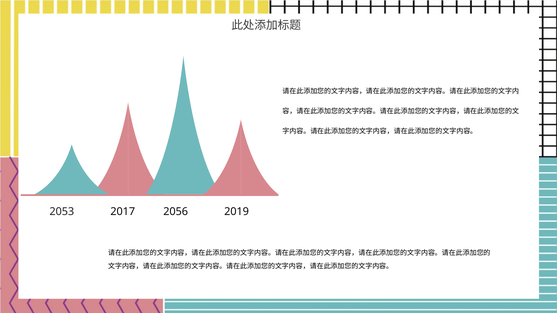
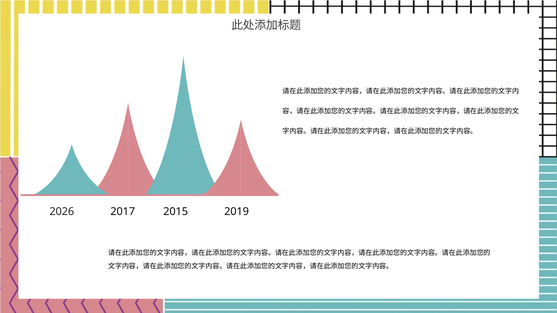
2053: 2053 -> 2026 (62, 212)
2056: 2056 -> 2015 (176, 212)
